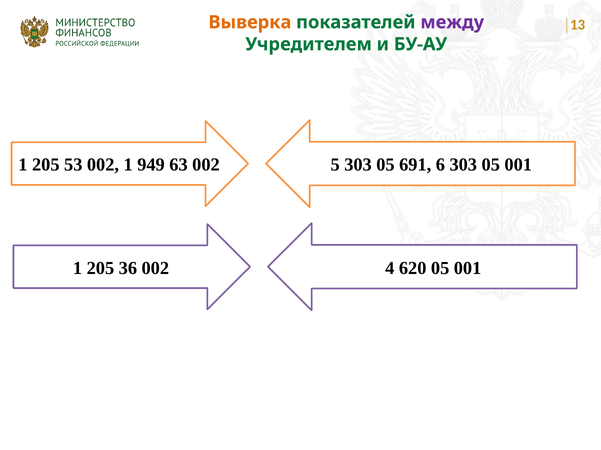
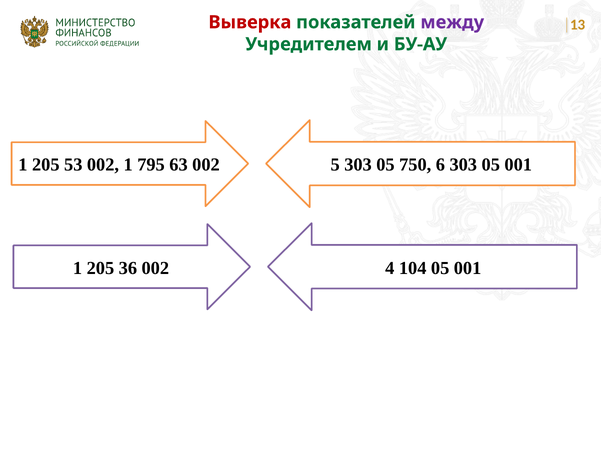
Выверка colour: orange -> red (250, 22)
949: 949 -> 795 (151, 165)
691: 691 -> 750 (415, 165)
620: 620 -> 104 (413, 268)
